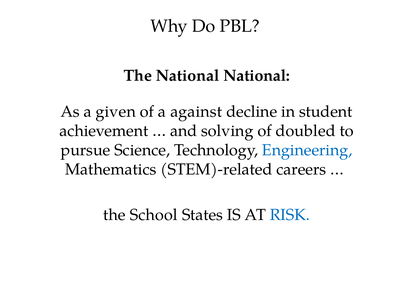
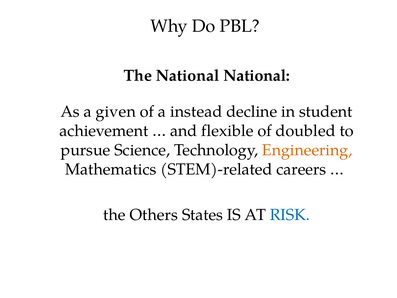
against: against -> instead (196, 112)
solving: solving -> flexible (227, 131)
Engineering colour: blue -> orange (307, 150)
School: School -> Others (154, 215)
